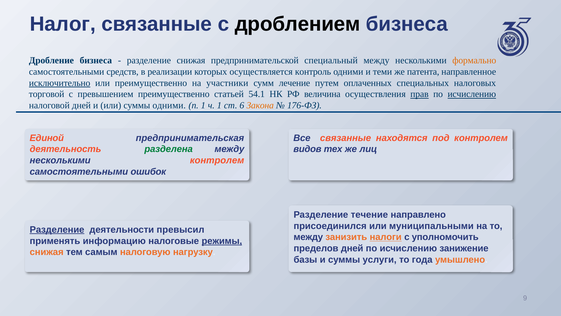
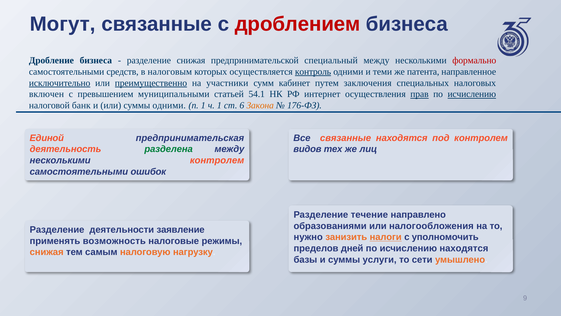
Налог: Налог -> Могут (63, 24)
дроблением colour: black -> red (298, 24)
формально colour: orange -> red (474, 60)
реализации: реализации -> налоговым (170, 72)
контроль underline: none -> present (313, 72)
преимущественно underline: none -> present (151, 83)
лечение: лечение -> кабинет (294, 83)
оплаченных: оплаченных -> заключения (368, 83)
торговой: торговой -> включен (46, 94)
превышением преимущественно: преимущественно -> муниципальными (174, 94)
величина: величина -> интернет (322, 94)
налоговой дней: дней -> банк (81, 105)
присоединился: присоединился -> образованиями (330, 226)
муниципальными: муниципальными -> налогообложения (431, 226)
Разделение underline: present -> none (57, 229)
превысил: превысил -> заявление (181, 229)
между: между -> нужно (308, 237)
информацию: информацию -> возможность (114, 241)
режимы underline: present -> none (222, 241)
исчислению занижение: занижение -> находятся (464, 248)
года: года -> сети (422, 259)
